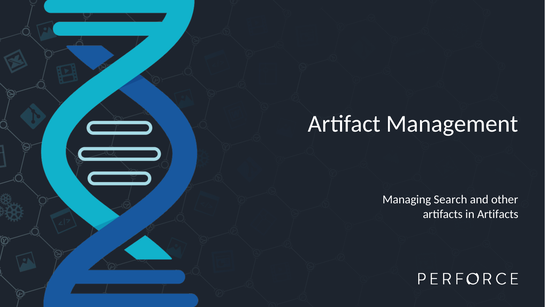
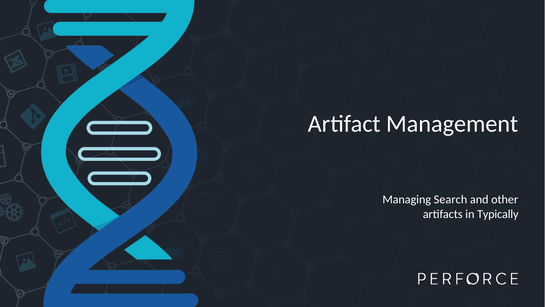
in Artifacts: Artifacts -> Typically (498, 214)
